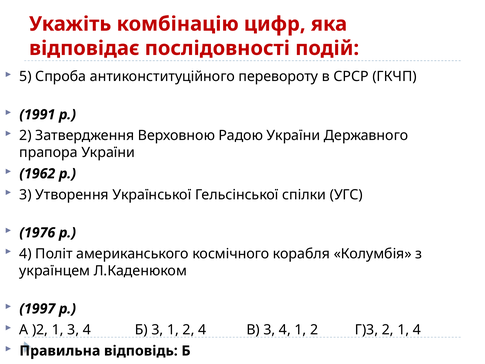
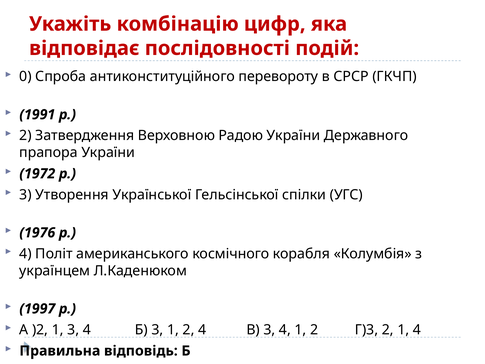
5: 5 -> 0 (25, 77)
1962: 1962 -> 1972 (37, 174)
